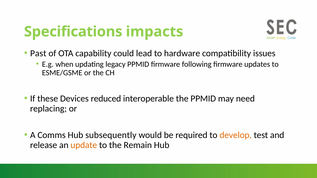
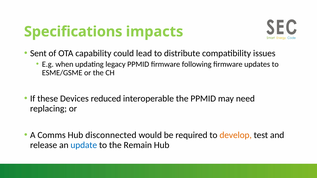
Past: Past -> Sent (38, 53)
hardware: hardware -> distribute (182, 53)
subsequently: subsequently -> disconnected (111, 135)
update colour: orange -> blue (84, 145)
